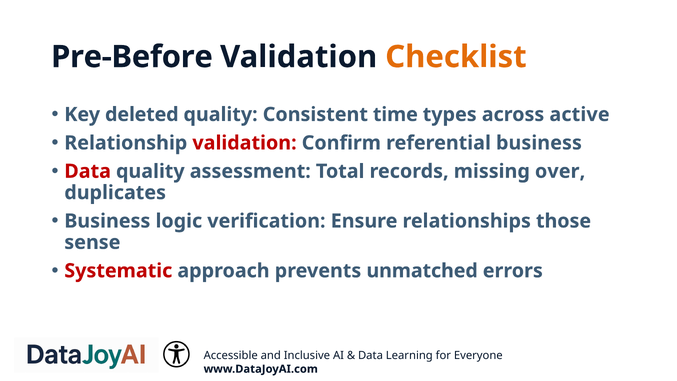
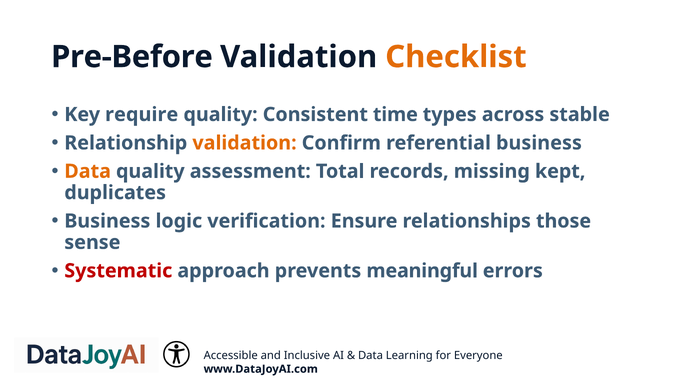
deleted: deleted -> require (142, 114)
active: active -> stable (580, 114)
validation colour: red -> orange (245, 143)
Data colour: red -> orange (88, 171)
over: over -> kept (560, 171)
unmatched: unmatched -> meaningful (422, 271)
